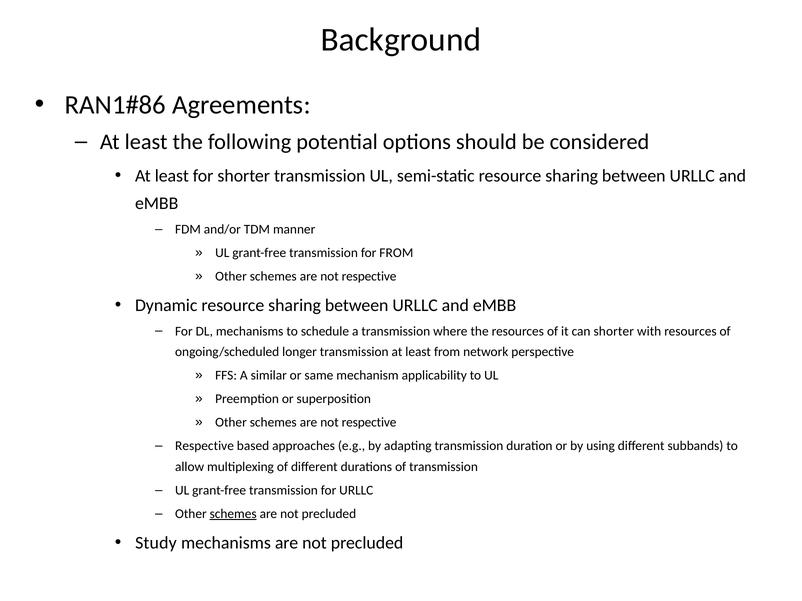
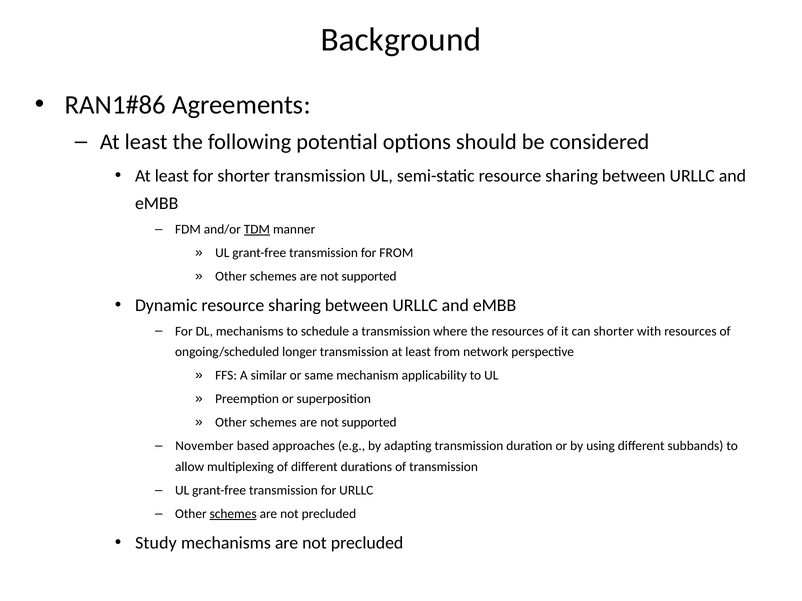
TDM underline: none -> present (257, 230)
respective: respective -> supported (369, 277)
respective: respective -> supported (369, 423)
Respective: Respective -> November (204, 446)
